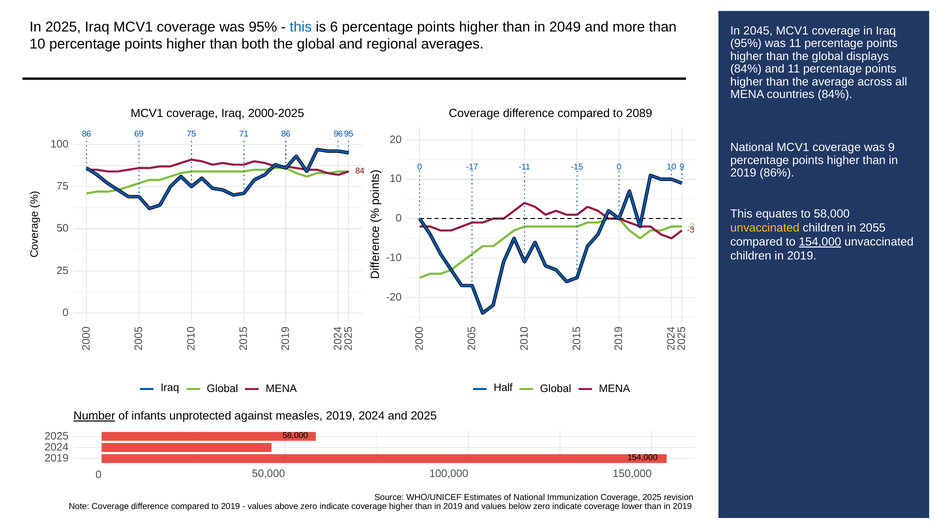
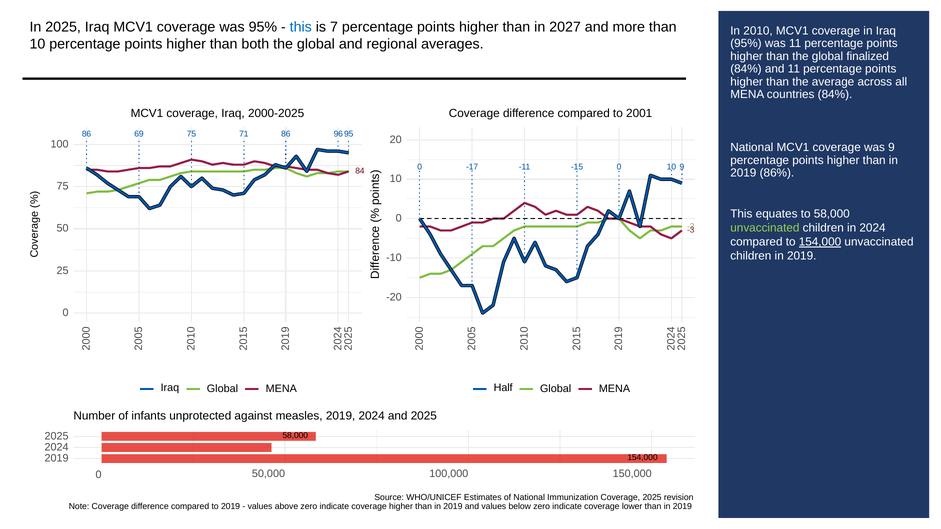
6: 6 -> 7 (334, 27)
2049: 2049 -> 2027 (565, 27)
2045: 2045 -> 2010 (758, 31)
displays: displays -> finalized (868, 56)
2089: 2089 -> 2001 (639, 113)
unvaccinated colour: yellow -> light green (765, 228)
in 2055: 2055 -> 2024 (873, 228)
Number underline: present -> none (94, 416)
